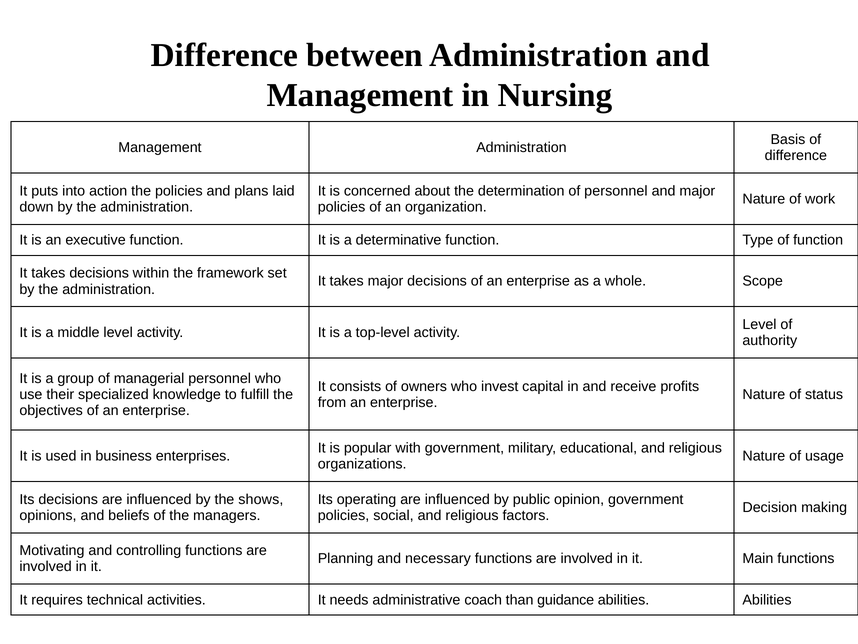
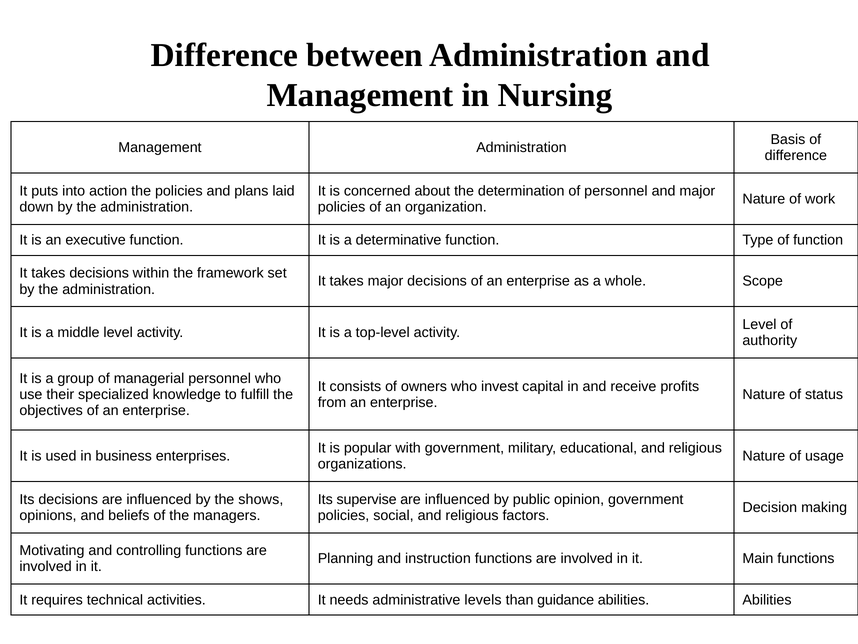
operating: operating -> supervise (367, 499)
necessary: necessary -> instruction (438, 558)
coach: coach -> levels (483, 599)
